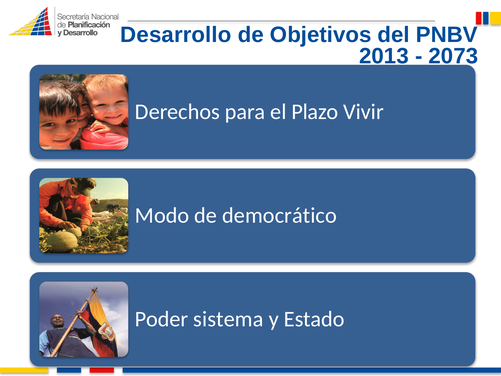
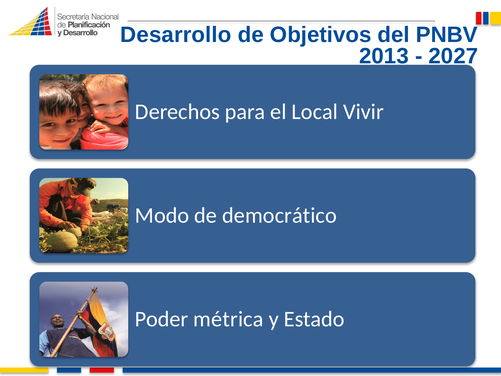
2073: 2073 -> 2027 (453, 56)
Plazo: Plazo -> Local (315, 112)
sistema: sistema -> métrica (228, 319)
